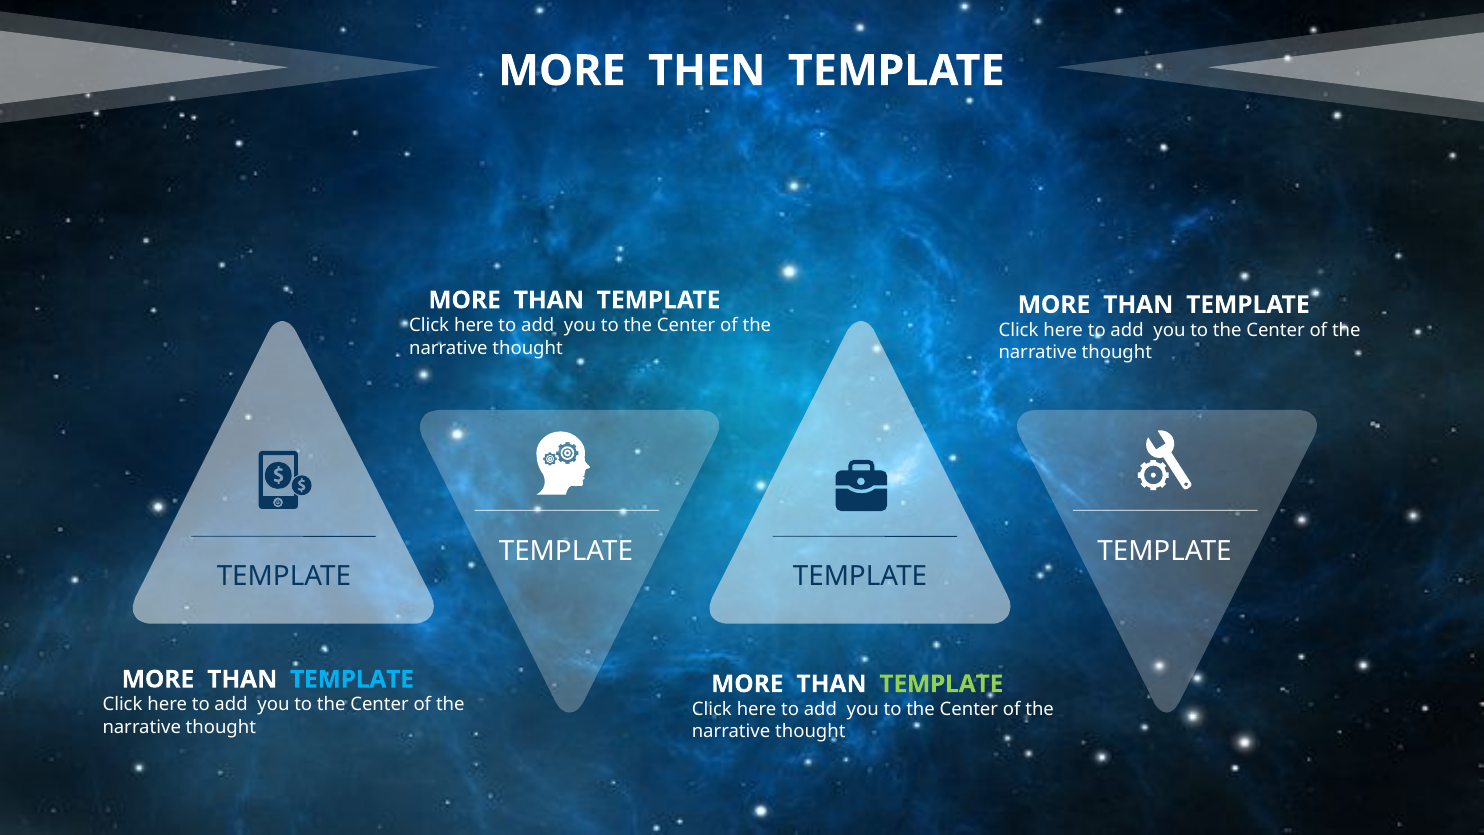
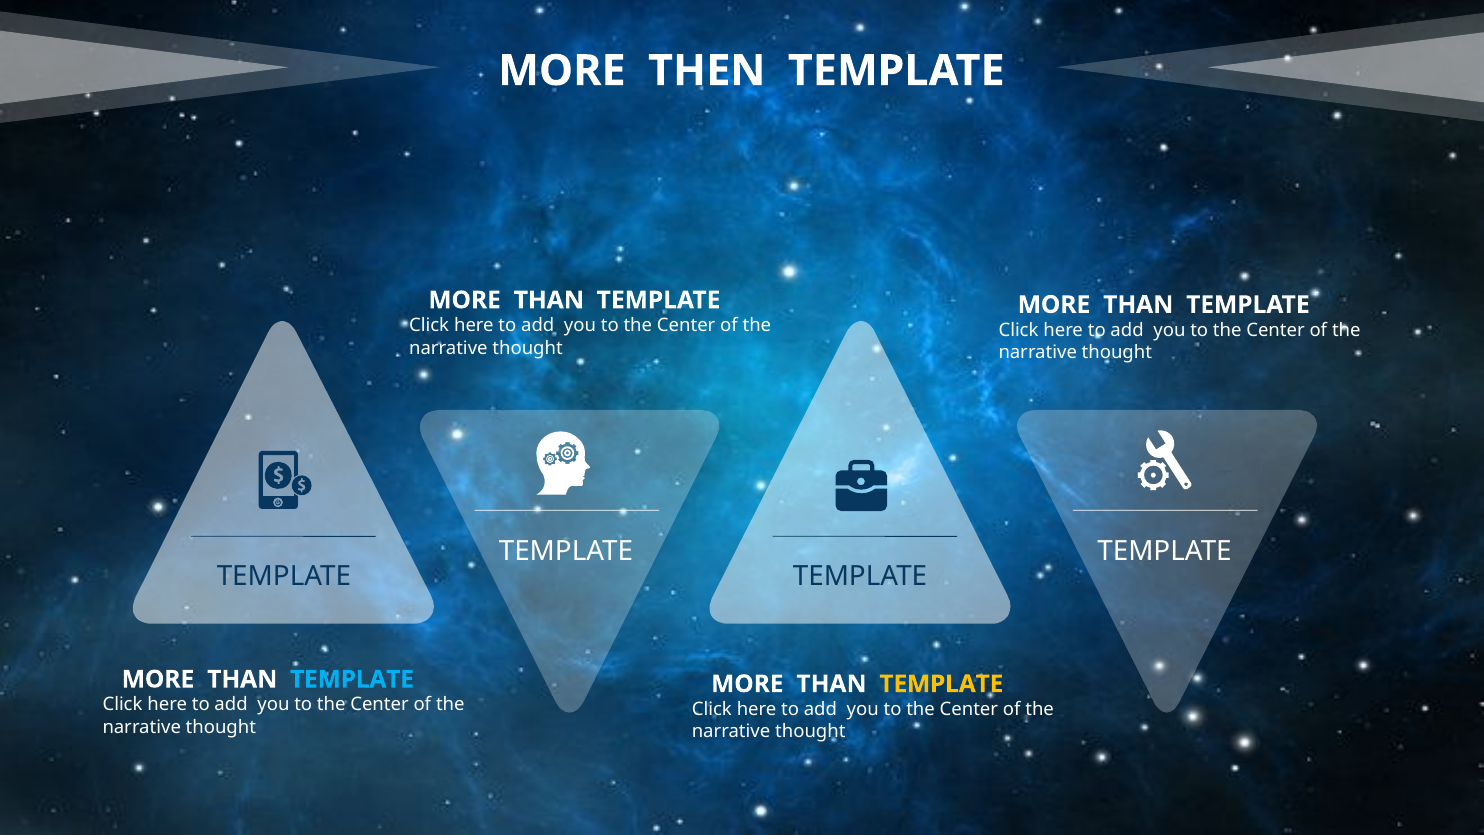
TEMPLATE colour: light green -> yellow (941, 684)
